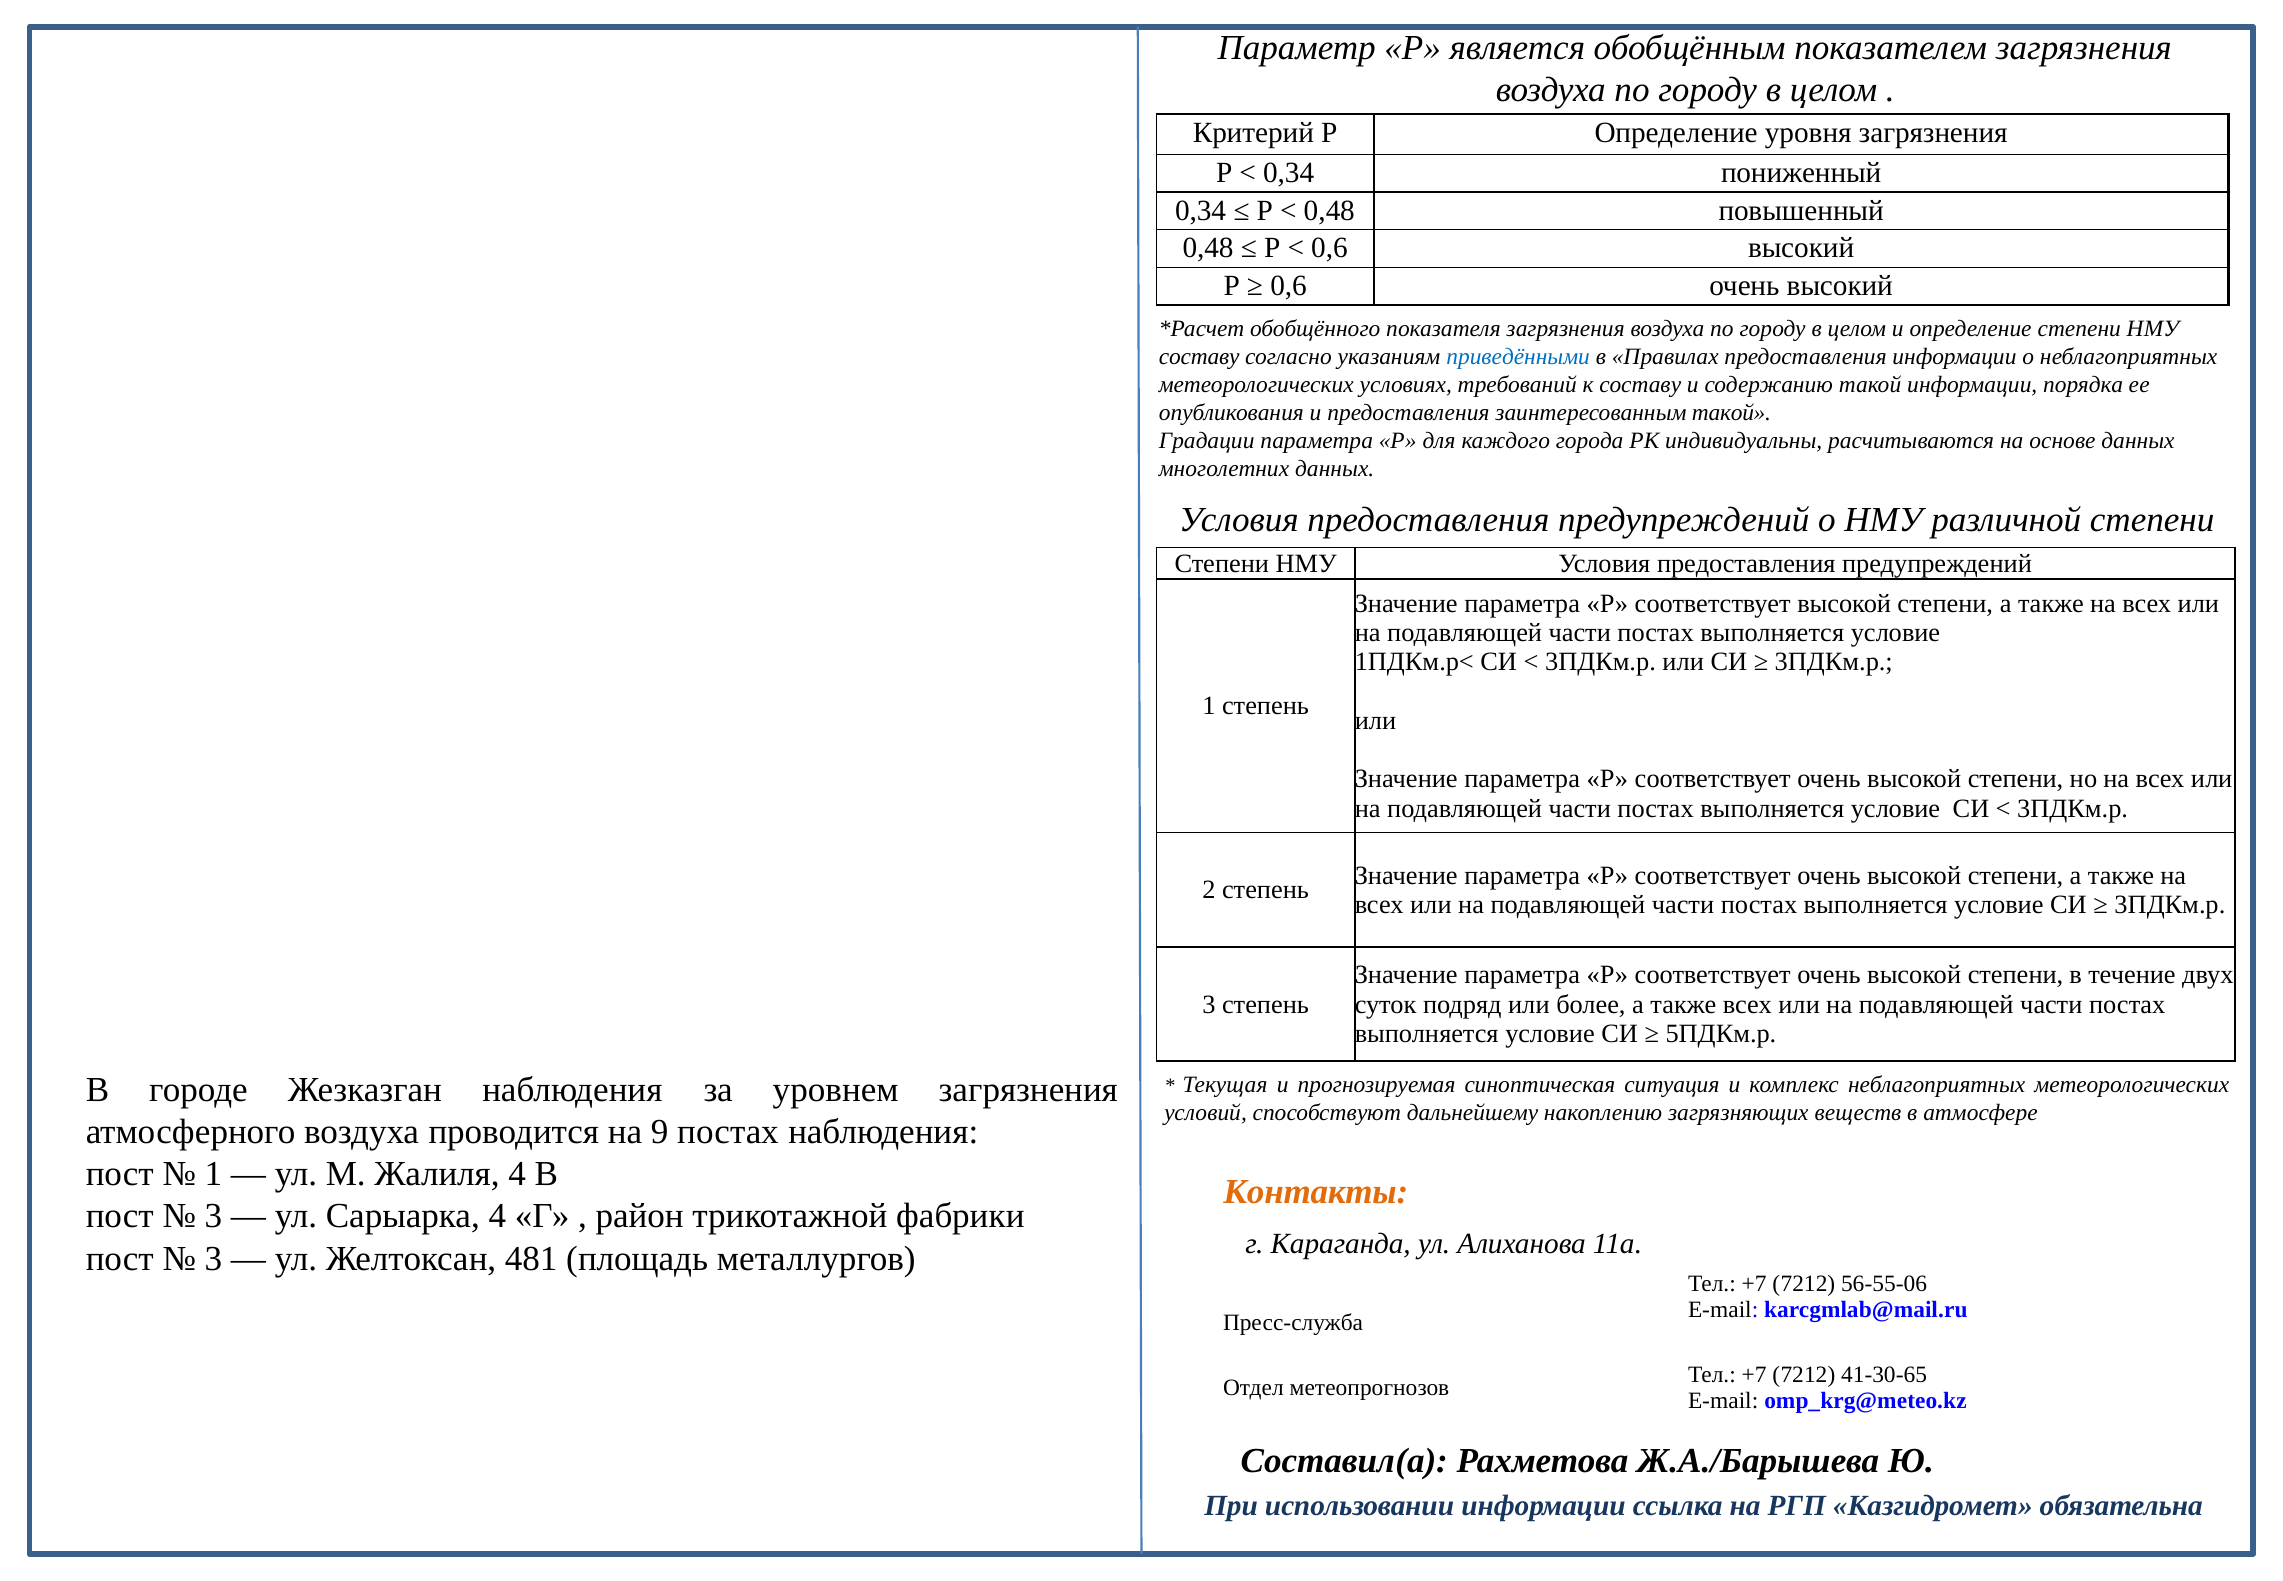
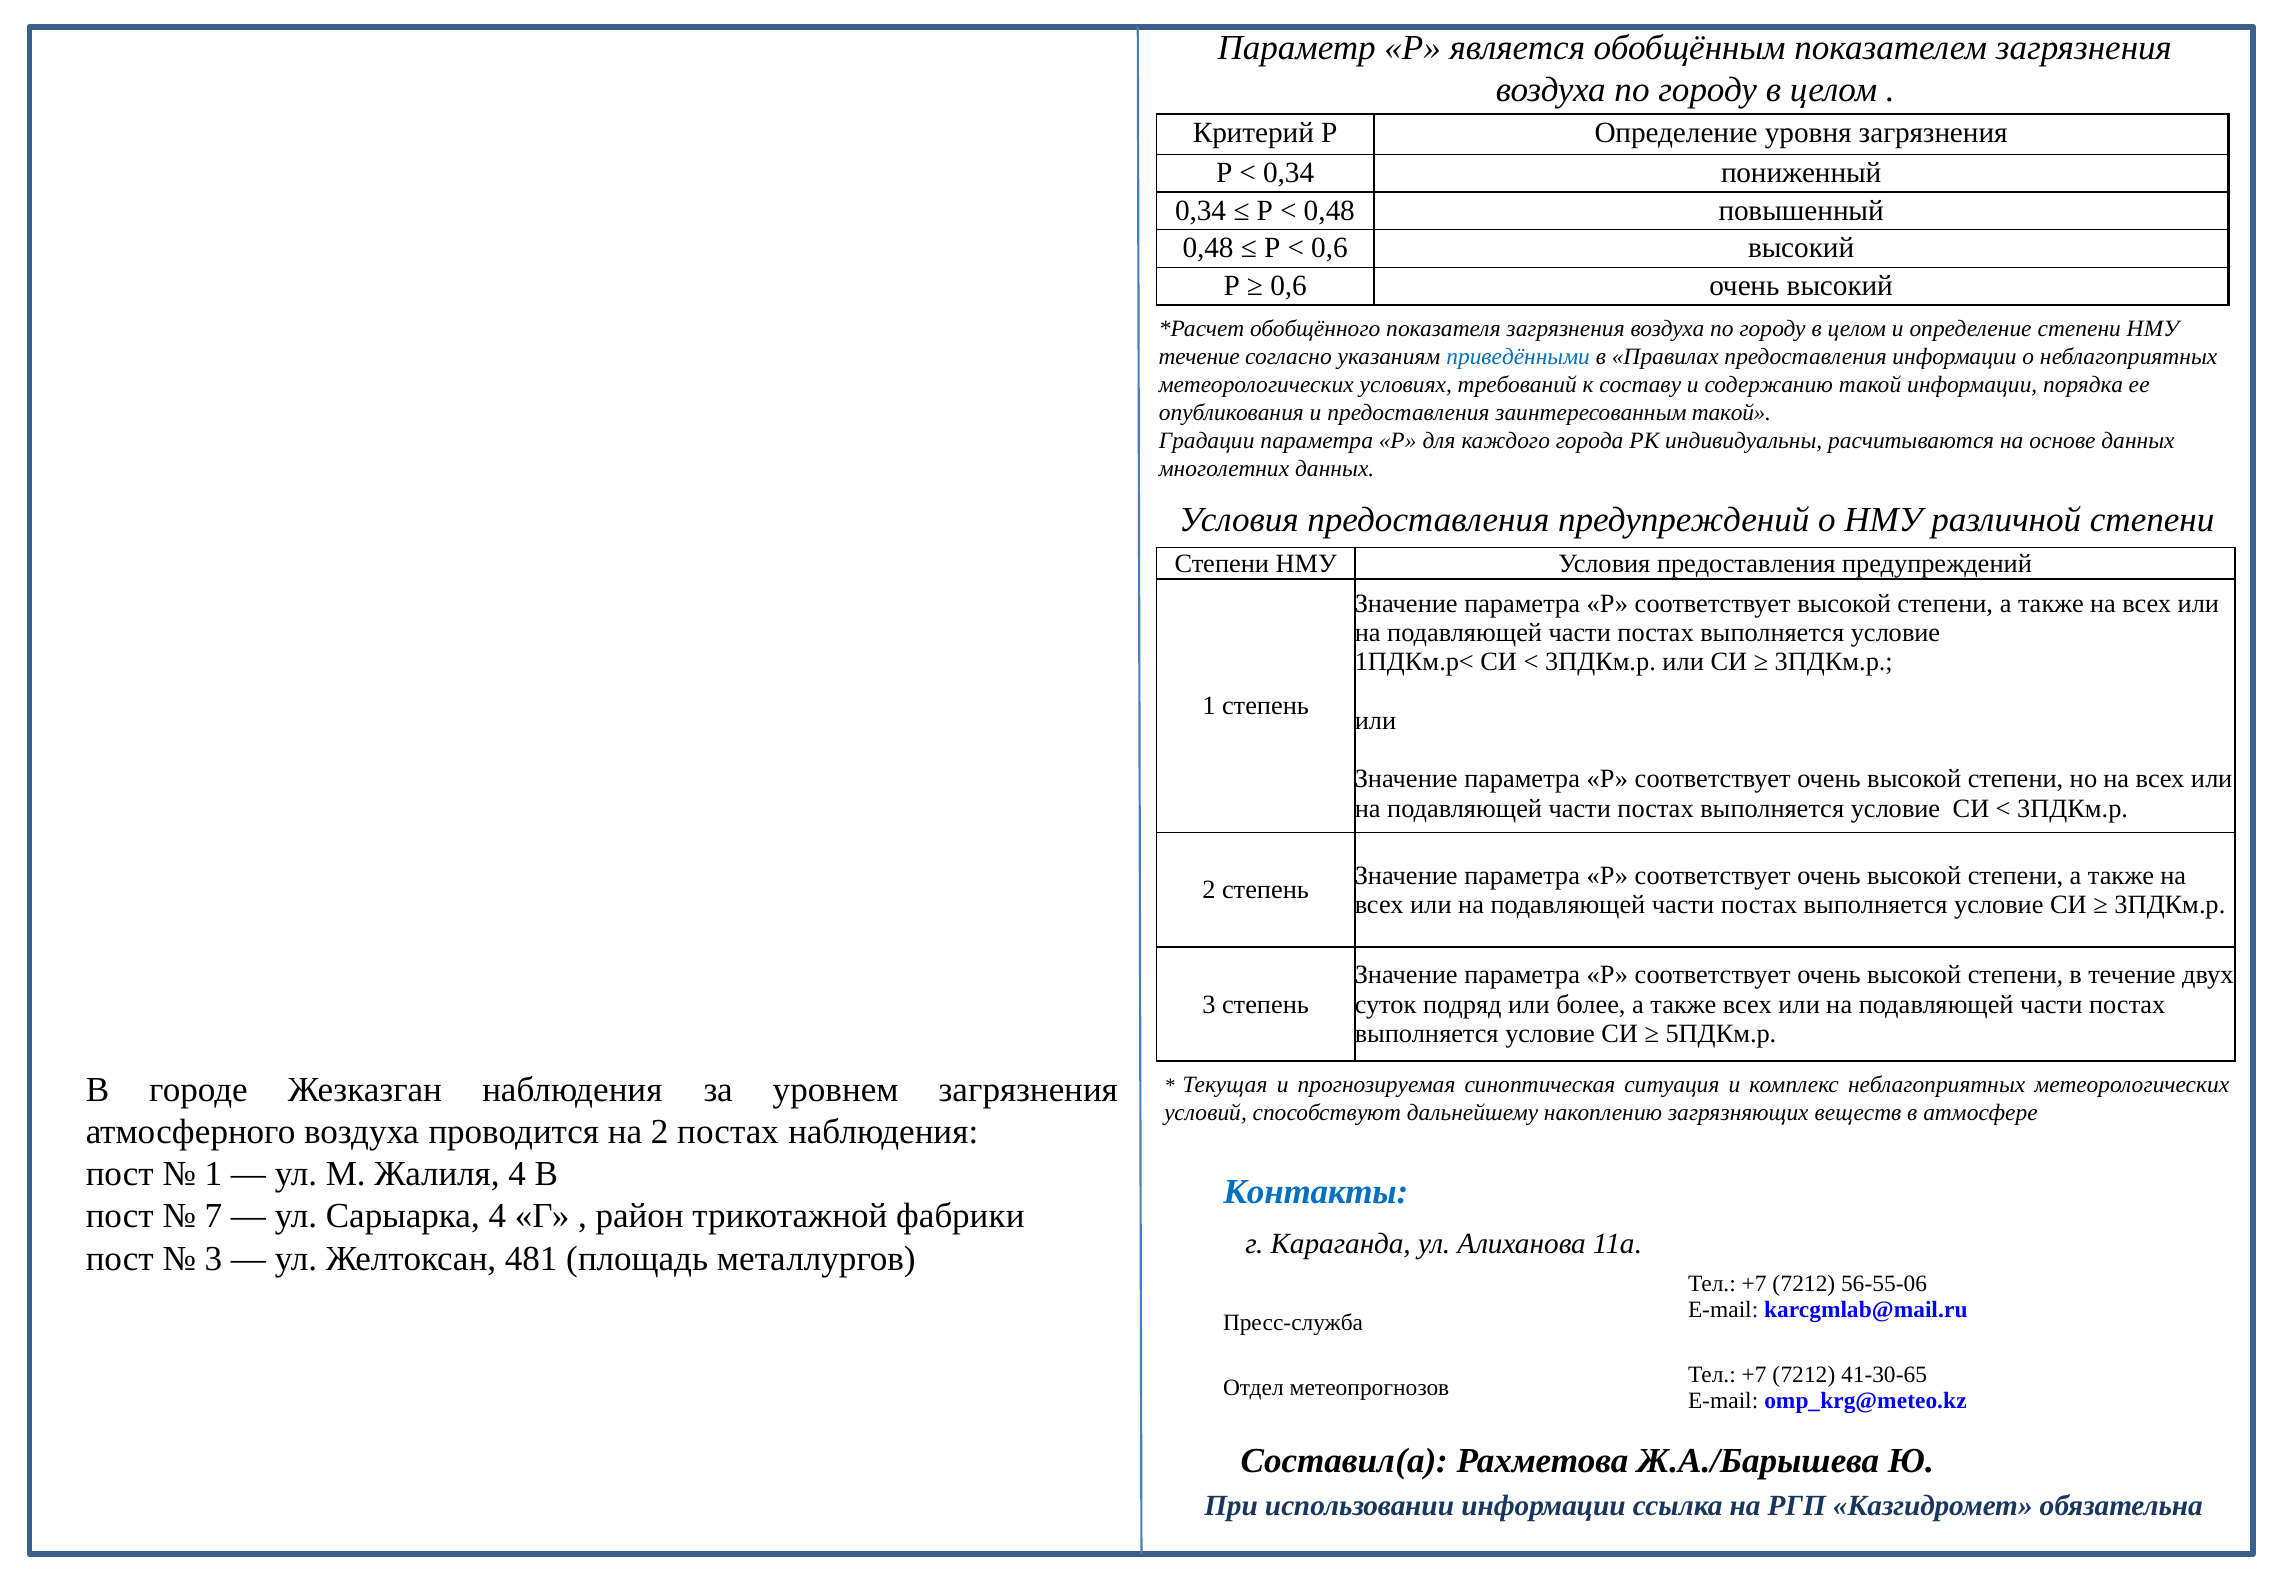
составу: составу -> течение (1199, 357)
на 9: 9 -> 2 (660, 1132)
Контакты colour: orange -> blue (1316, 1192)
3: 3 -> 7 (213, 1216)
